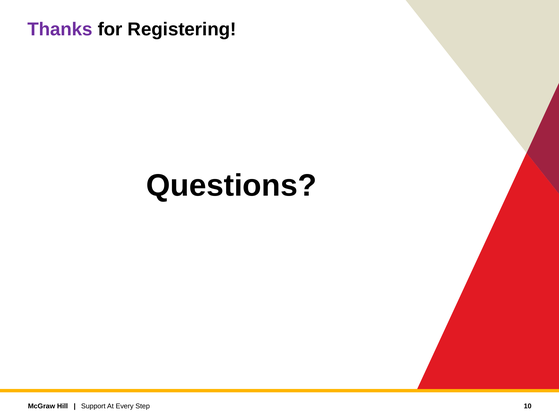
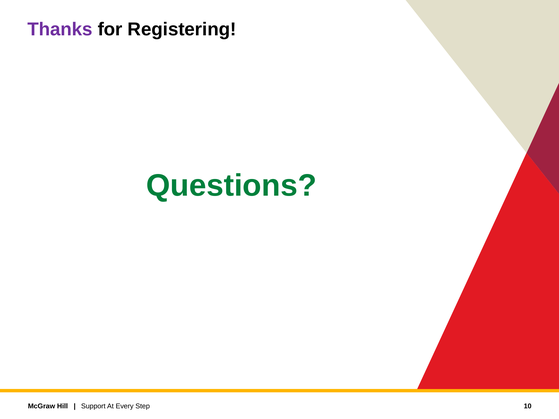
Questions colour: black -> green (231, 186)
